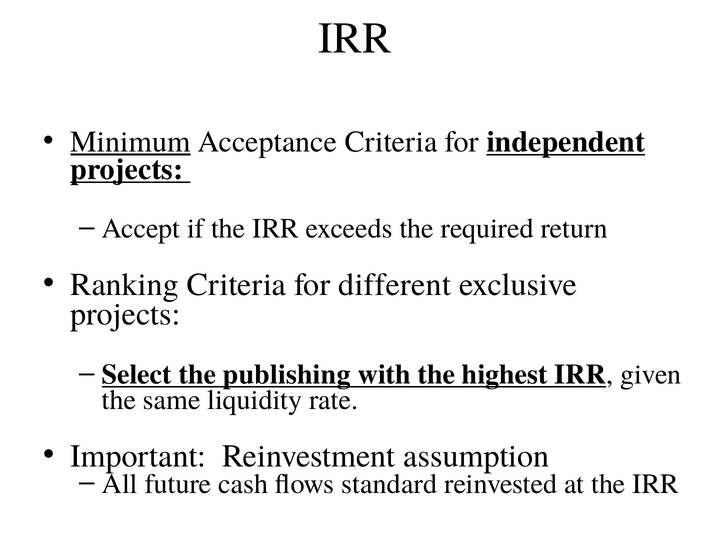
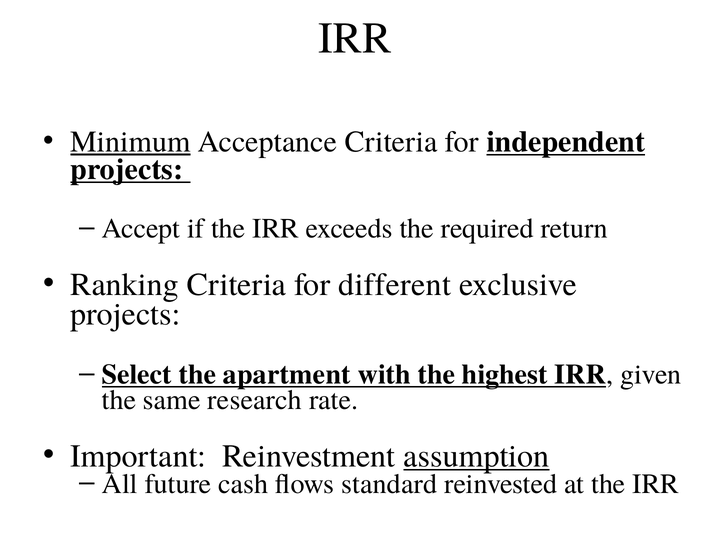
publishing: publishing -> apartment (287, 375)
liquidity: liquidity -> research (255, 401)
assumption underline: none -> present (476, 457)
